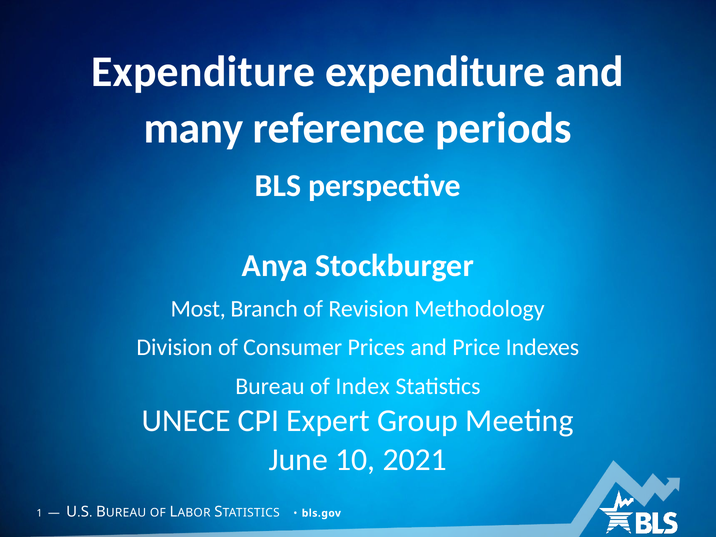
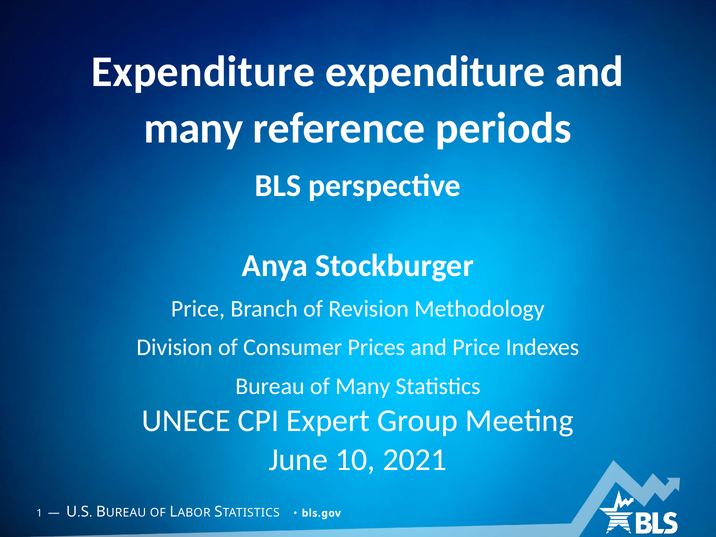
Most: Most -> Price (198, 309)
of Index: Index -> Many (363, 386)
